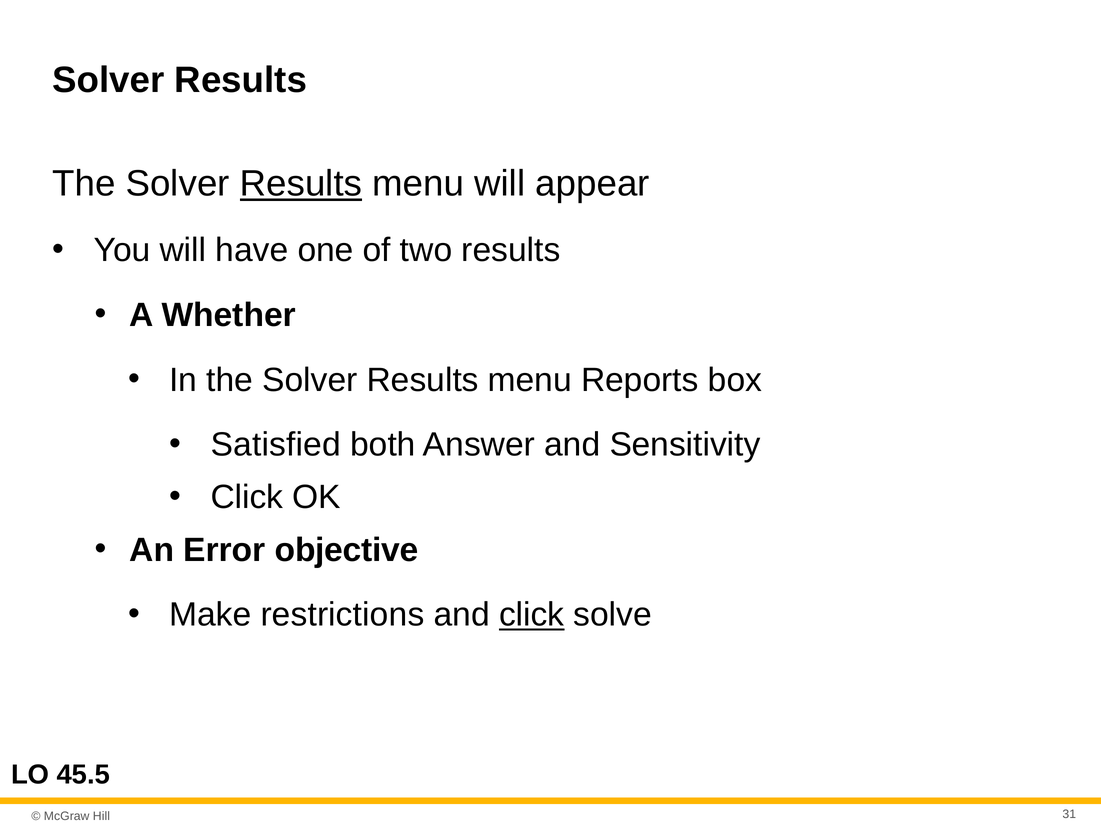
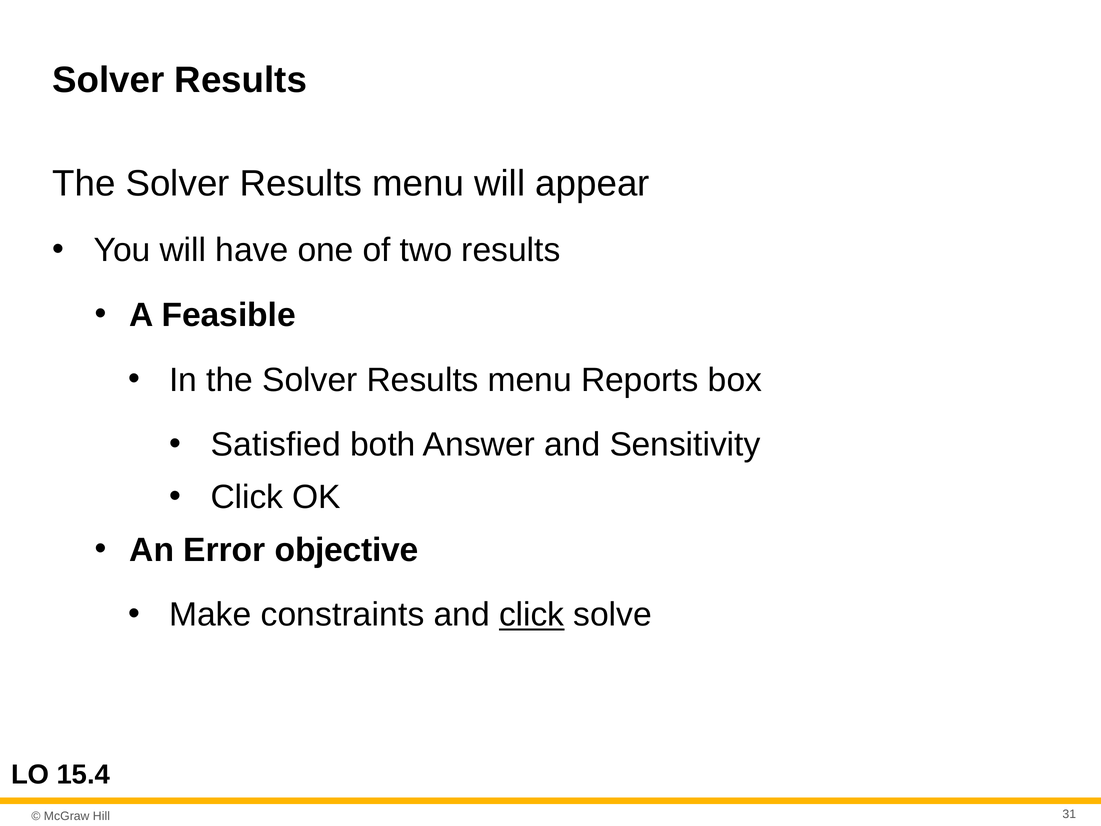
Results underline: present -> none (301, 184)
Whether: Whether -> Feasible (229, 315)
restrictions: restrictions -> constraints (342, 615)
45.5: 45.5 -> 15.4 (83, 774)
